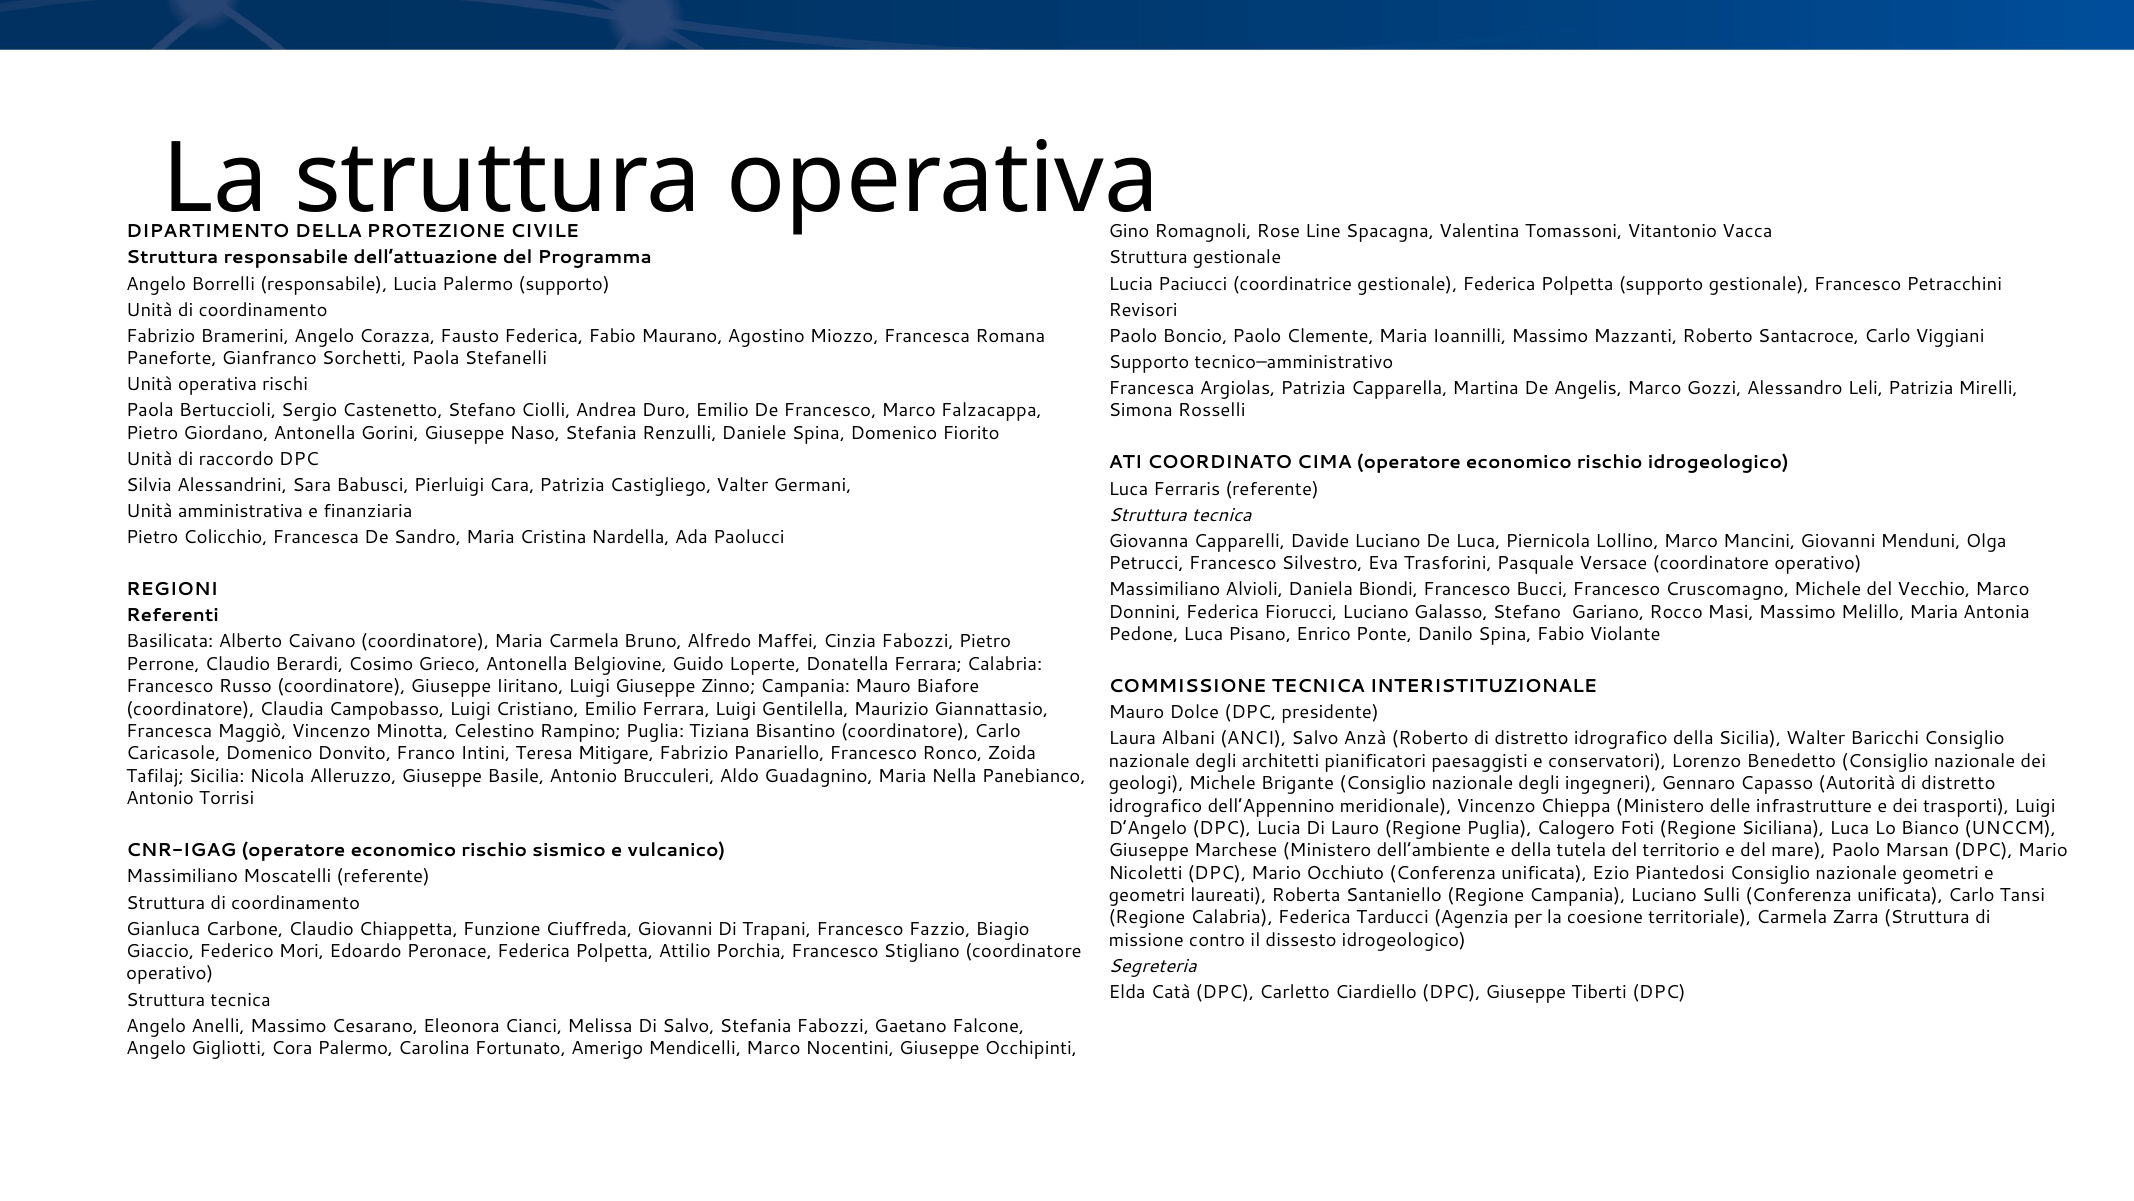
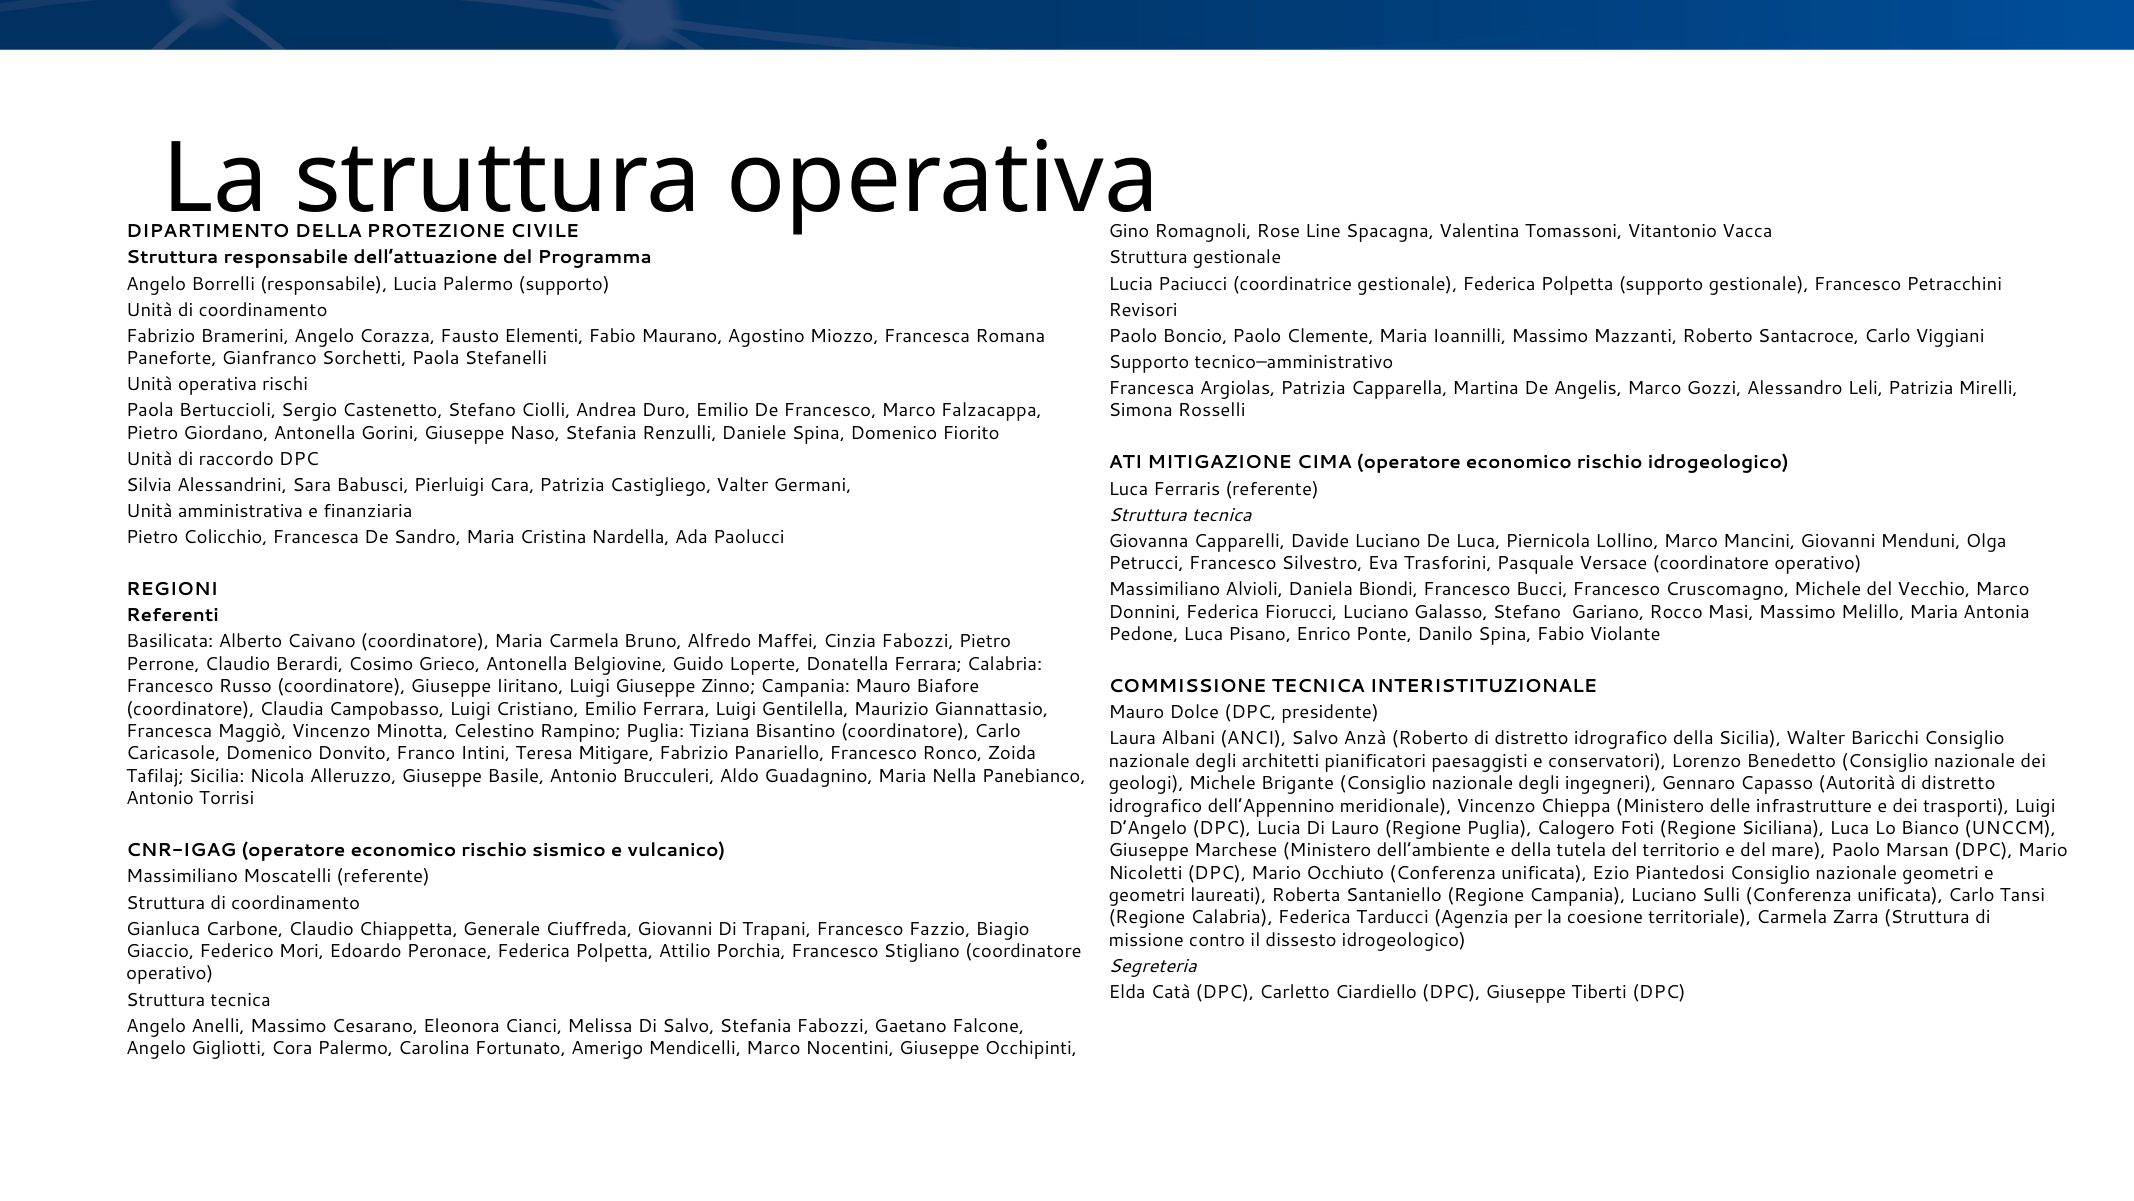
Fausto Federica: Federica -> Elementi (544, 336)
COORDINATO: COORDINATO -> MITIGAZIONE (1220, 463)
Funzione: Funzione -> Generale (502, 928)
